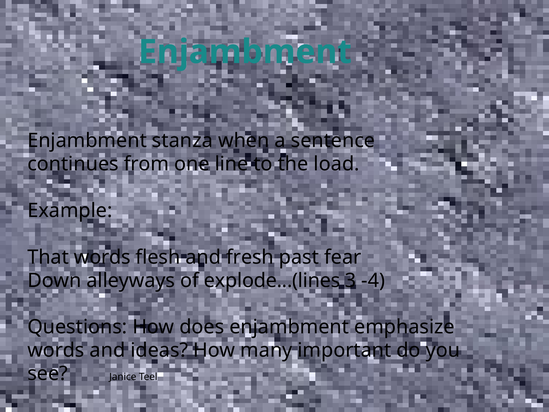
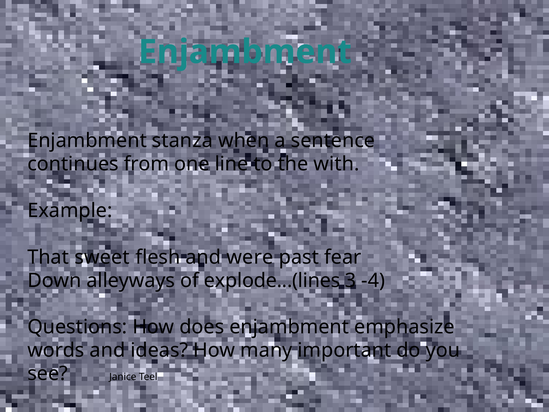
load: load -> with (337, 164)
That words: words -> sweet (102, 257)
fresh: fresh -> were (250, 257)
